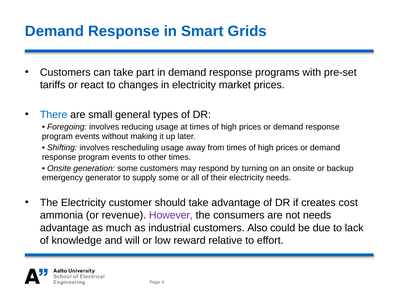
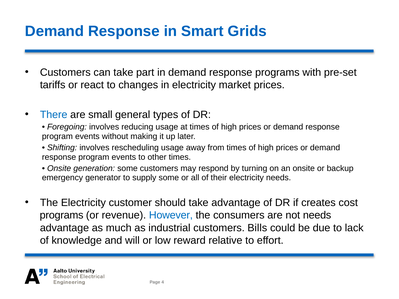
ammonia: ammonia -> programs (62, 215)
However colour: purple -> blue (171, 215)
Also: Also -> Bills (257, 228)
